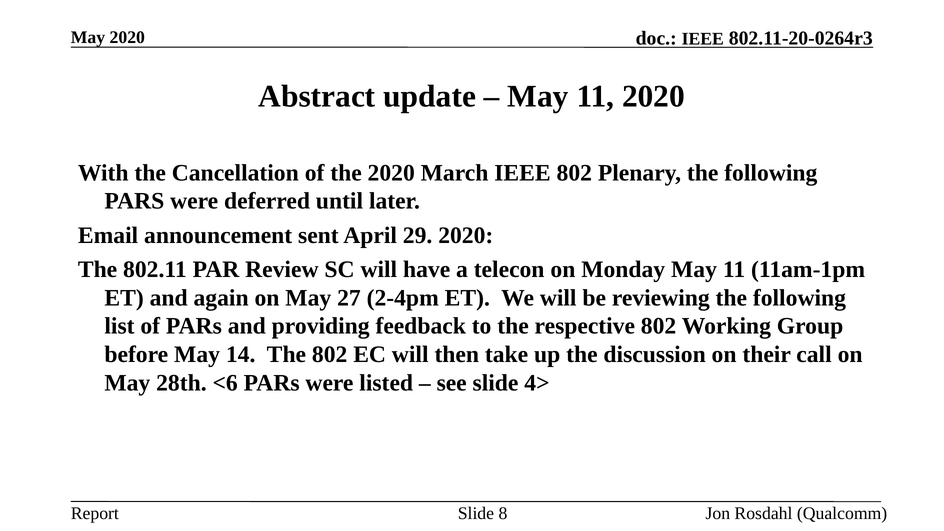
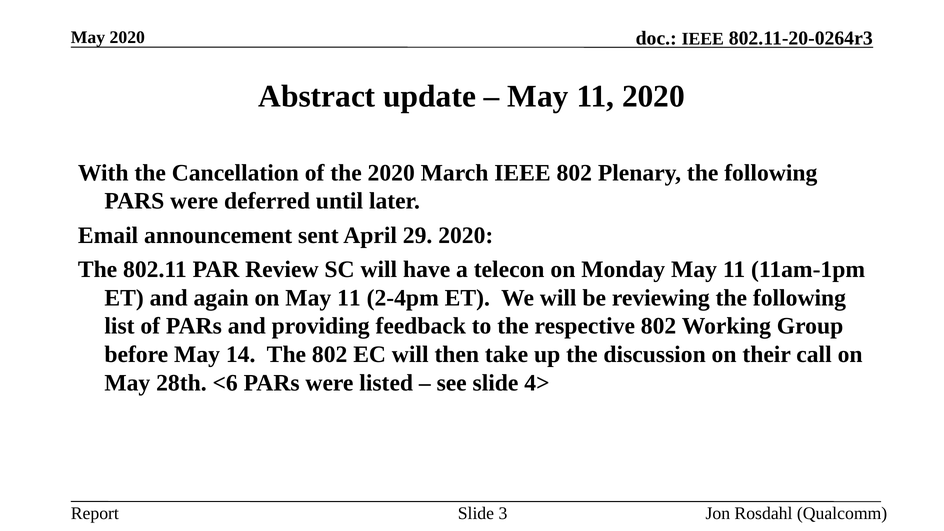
on May 27: 27 -> 11 (349, 298)
8: 8 -> 3 (503, 513)
